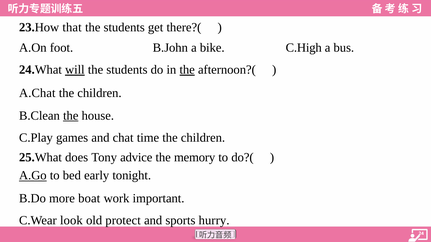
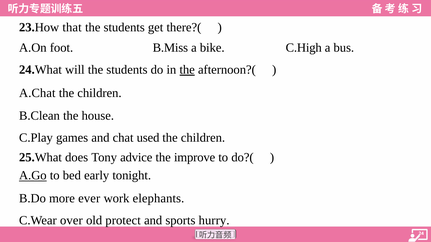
B.John: B.John -> B.Miss (170, 48)
will underline: present -> none (75, 70)
the underline: present -> none (71, 116)
time: time -> used (148, 138)
memory: memory -> improve (195, 157)
boat: boat -> ever (89, 199)
important: important -> elephants (158, 199)
look: look -> over (71, 221)
